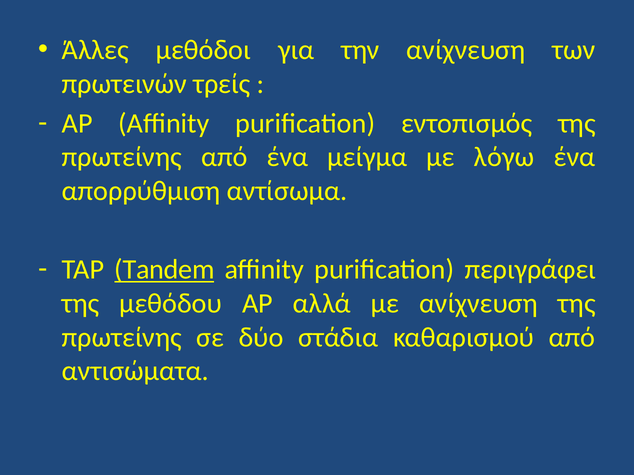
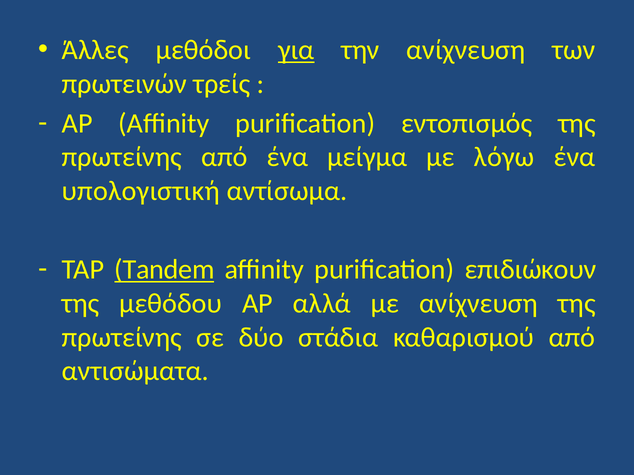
για underline: none -> present (296, 50)
απορρύθμιση: απορρύθμιση -> υπολογιστική (141, 191)
περιγράφει: περιγράφει -> επιδιώκουν (530, 270)
